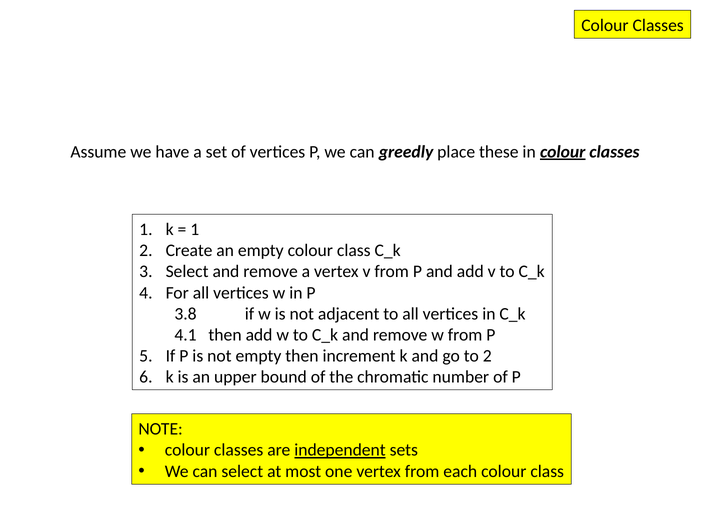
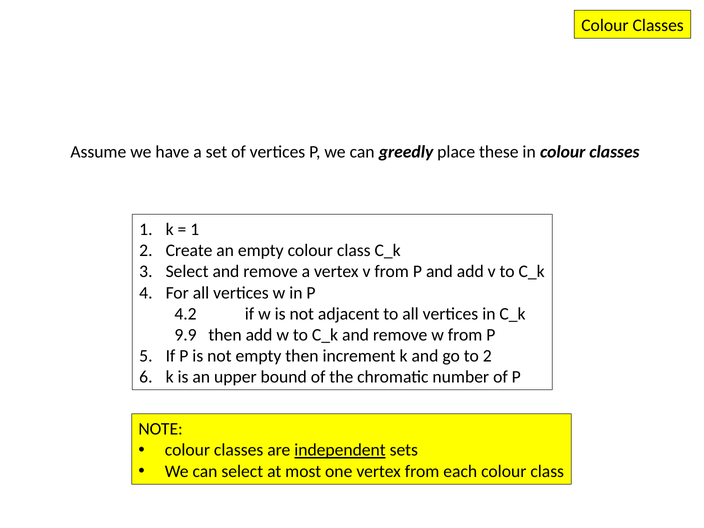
colour underline: present -> none (563, 152)
3.8: 3.8 -> 4.2 (186, 314)
4.1: 4.1 -> 9.9 (186, 335)
